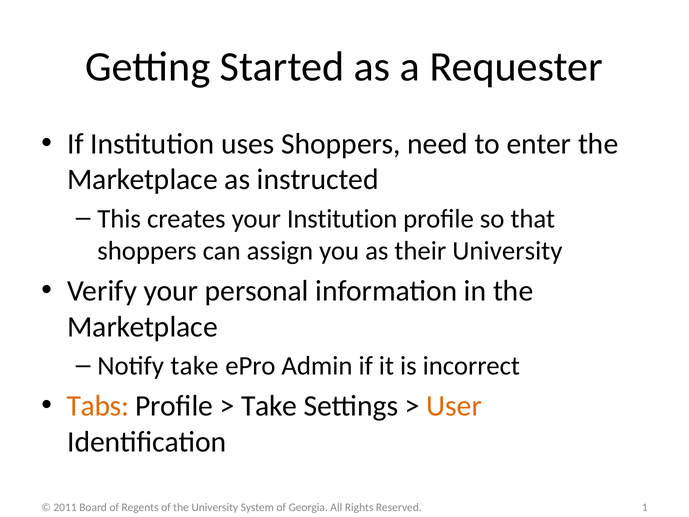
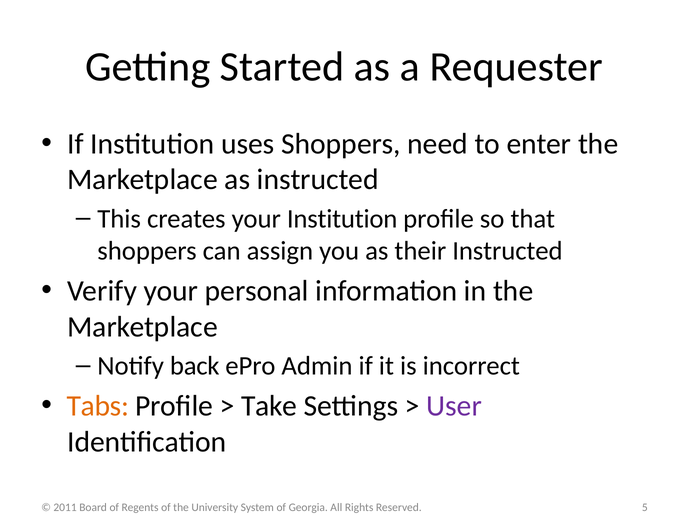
their University: University -> Instructed (507, 251)
Notify take: take -> back (195, 366)
User colour: orange -> purple (454, 406)
1: 1 -> 5 (645, 507)
